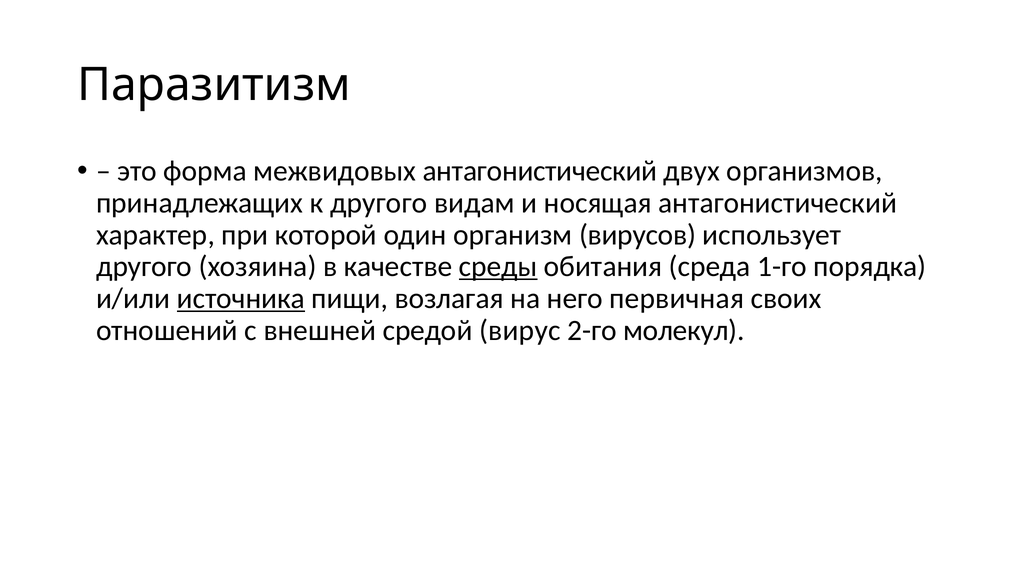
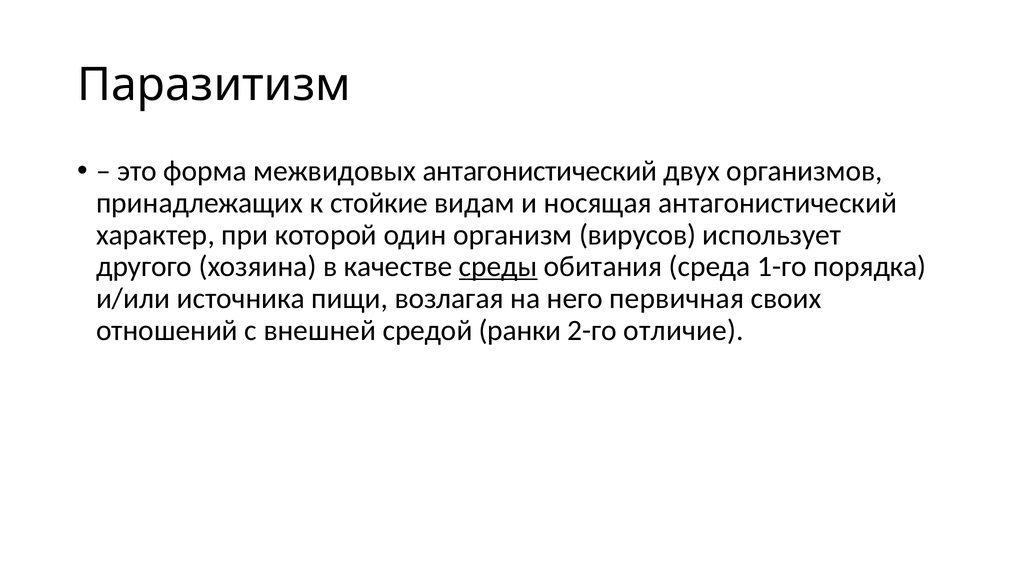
к другого: другого -> стойкие (379, 203)
источника underline: present -> none (241, 299)
вирус: вирус -> ранки (520, 331)
молекул: молекул -> отличие (684, 331)
